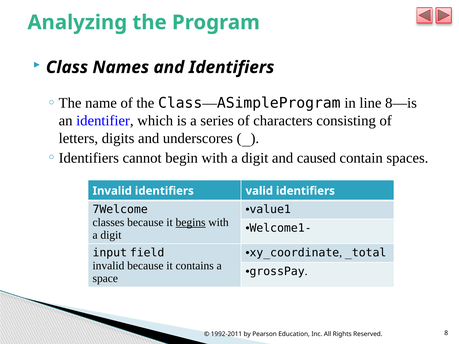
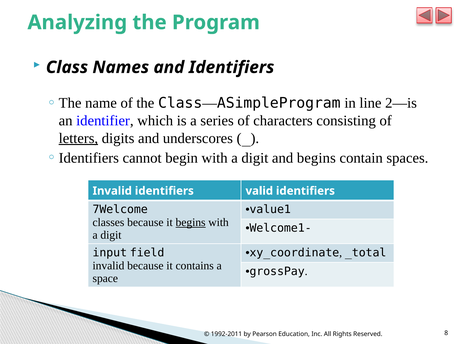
8—is: 8—is -> 2—is (401, 103)
letters underline: none -> present (78, 138)
and caused: caused -> begins (316, 158)
